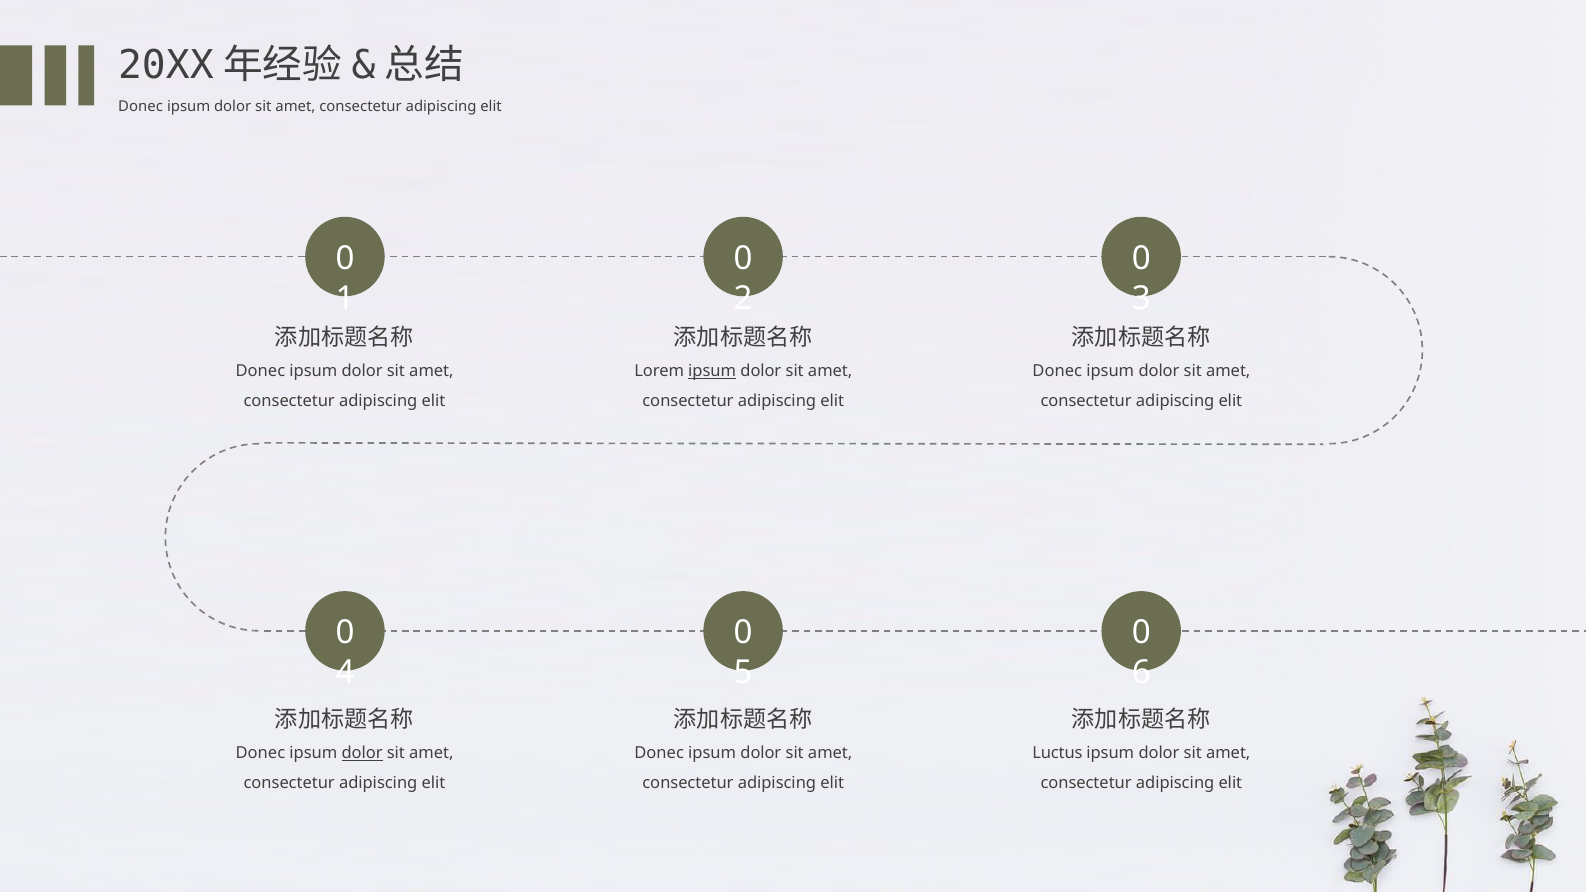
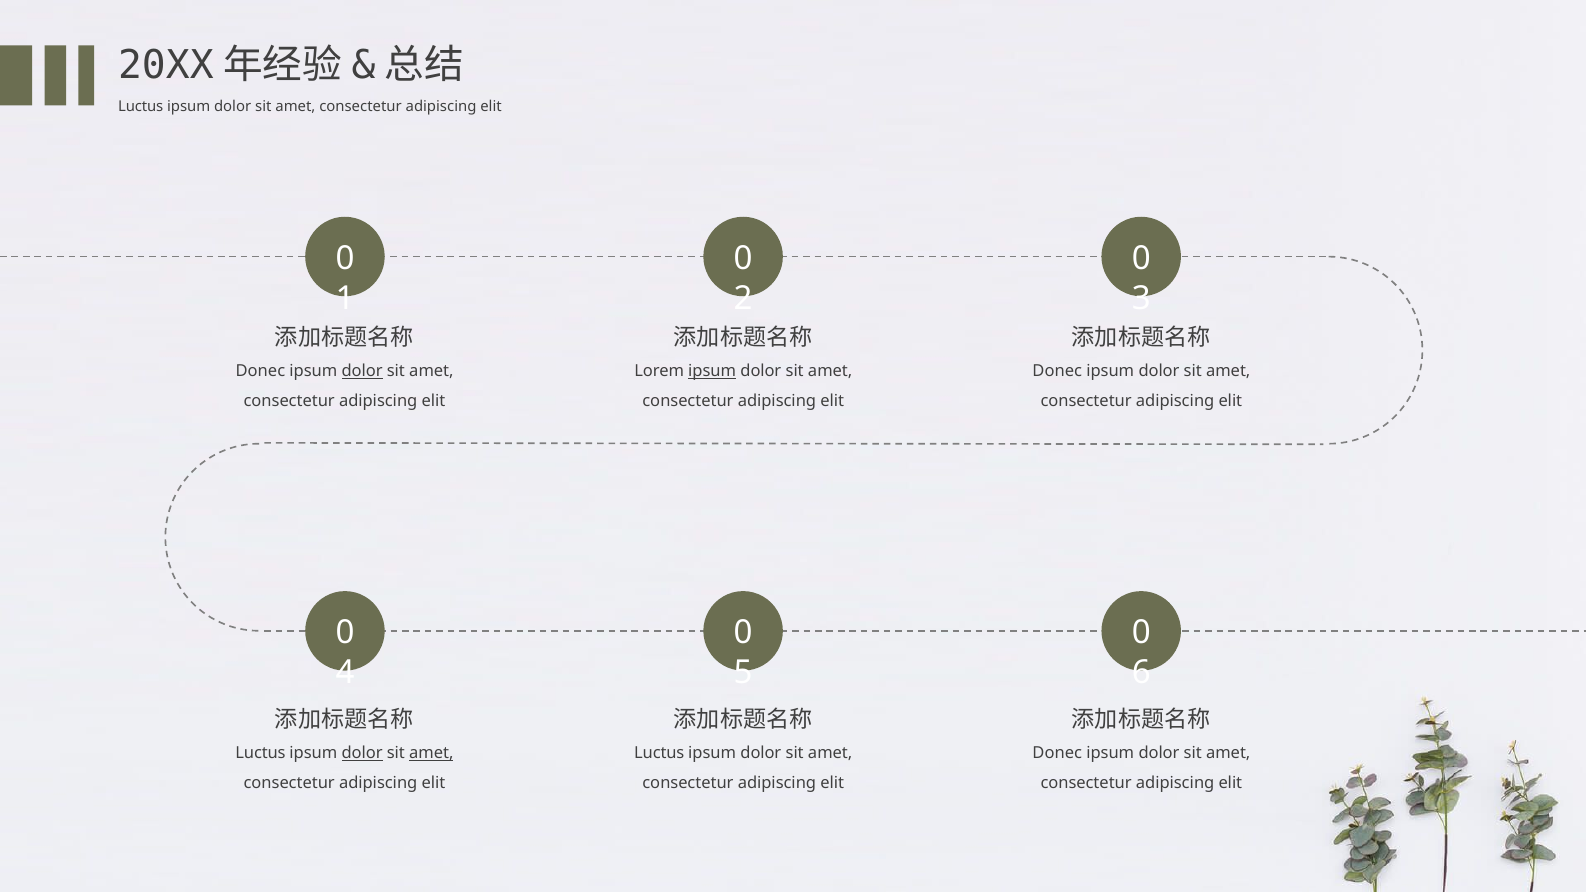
Donec: Donec -> Luctus (141, 107)
dolor underline: none -> present (362, 371)
Donec: Donec -> Luctus (261, 753)
amet underline: none -> present (431, 753)
Donec: Donec -> Luctus (659, 753)
Luctus: Luctus -> Donec (1057, 753)
